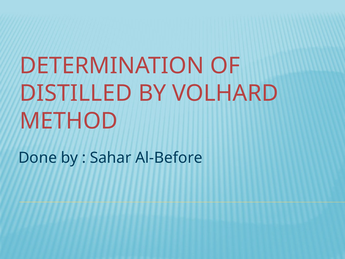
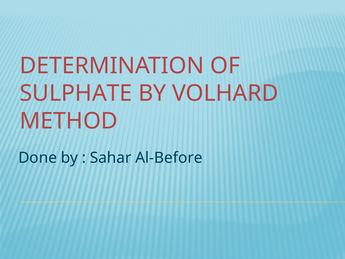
DISTILLED: DISTILLED -> SULPHATE (76, 93)
